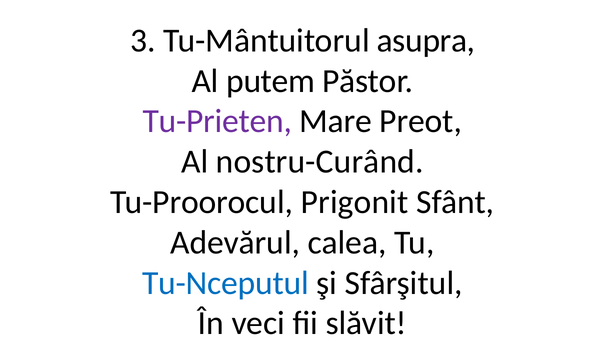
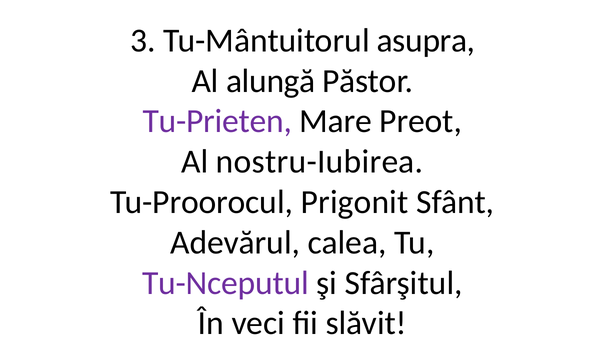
putem: putem -> alungă (271, 81)
nostru-Curând: nostru-Curând -> nostru-Iubirea (320, 161)
Tu-Nceputul colour: blue -> purple (226, 282)
